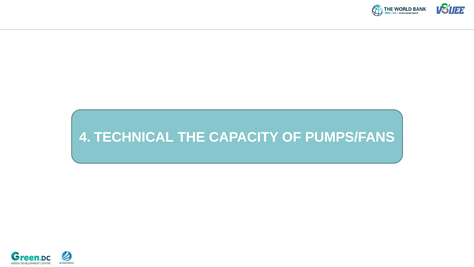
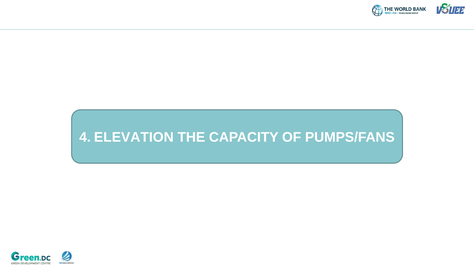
TECHNICAL: TECHNICAL -> ELEVATION (134, 137)
